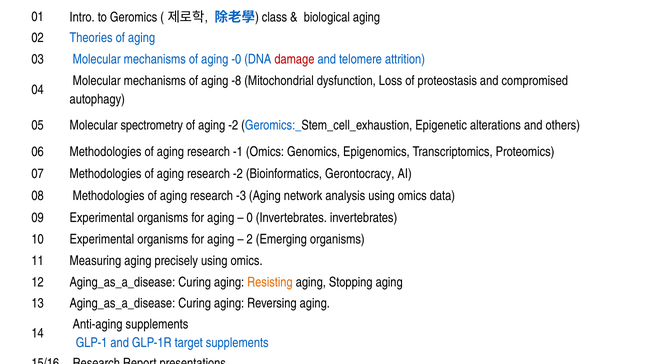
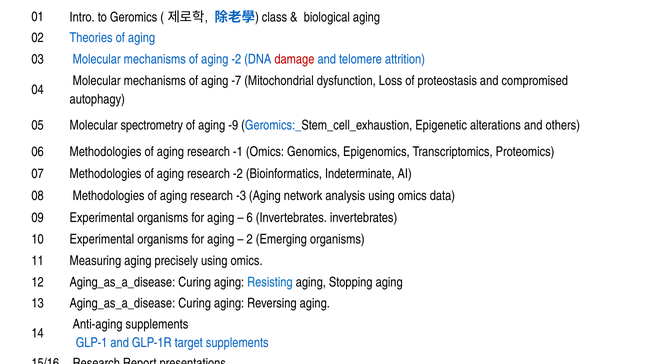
aging -0: -0 -> -2 (236, 59)
-8: -8 -> -7 (236, 81)
aging -2: -2 -> -9 (233, 125)
Gerontocracy: Gerontocracy -> Indeterminate (360, 174)
0: 0 -> 6 (250, 218)
Resisting colour: orange -> blue (270, 282)
